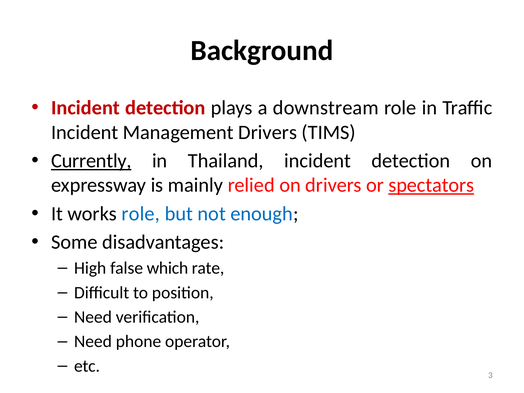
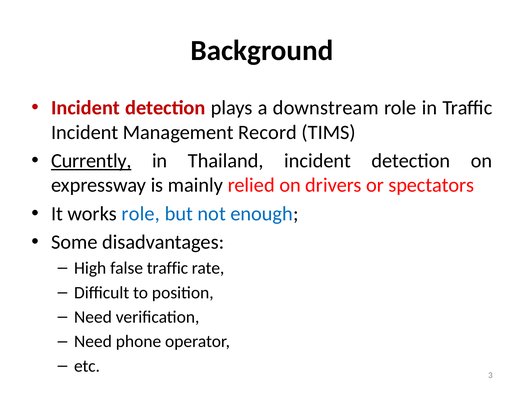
Management Drivers: Drivers -> Record (268, 132)
spectators underline: present -> none (431, 185)
false which: which -> traffic (167, 268)
